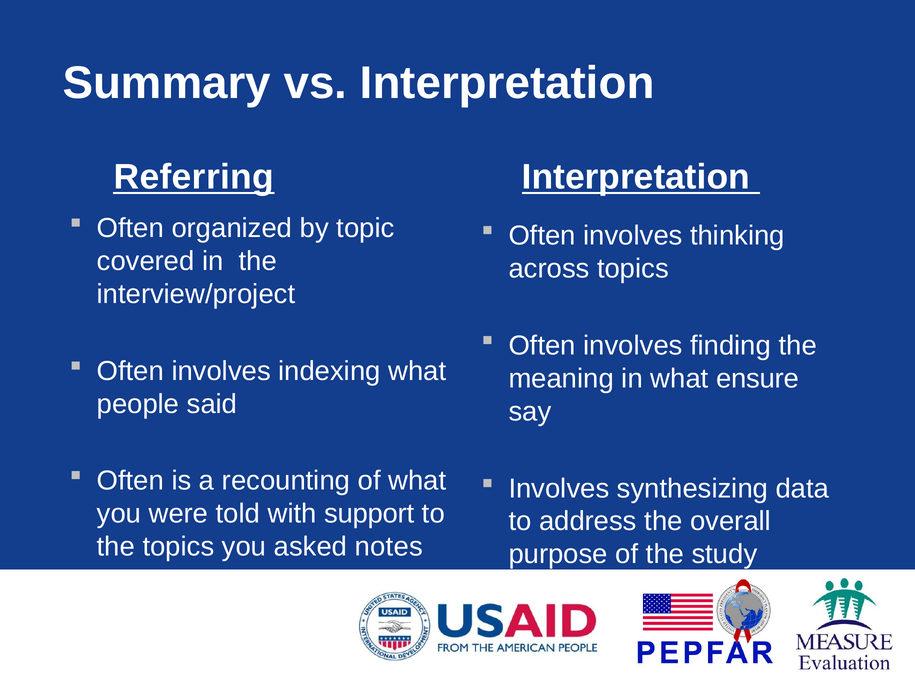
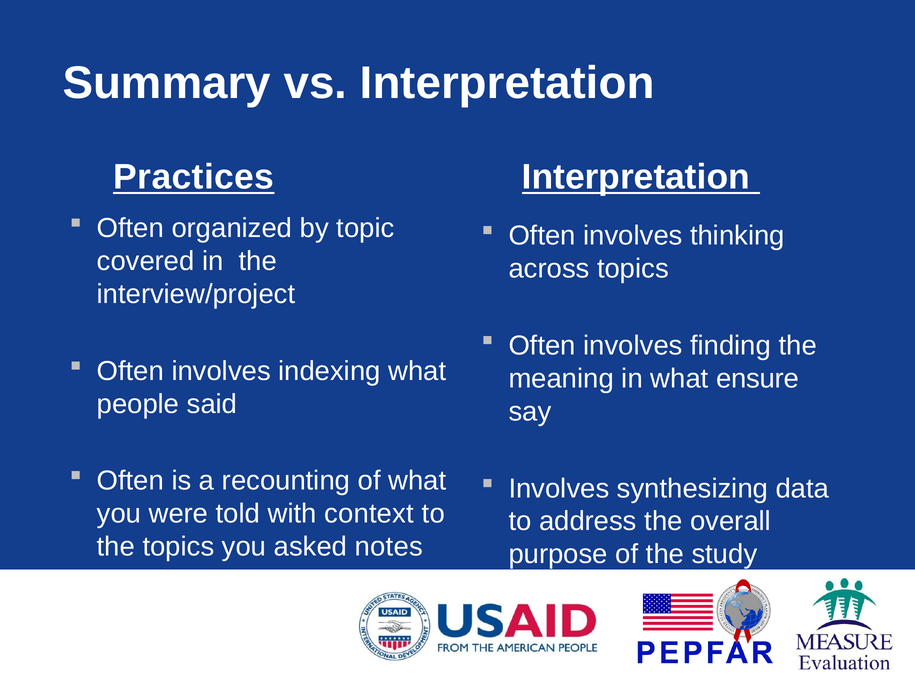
Referring: Referring -> Practices (194, 177)
support: support -> context (369, 514)
